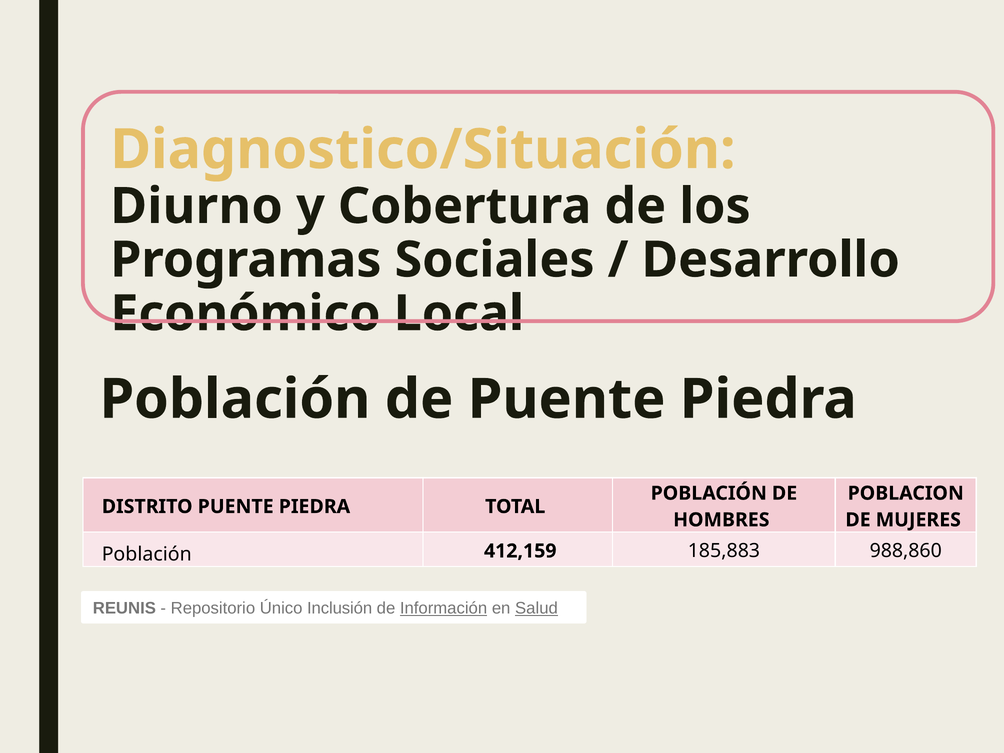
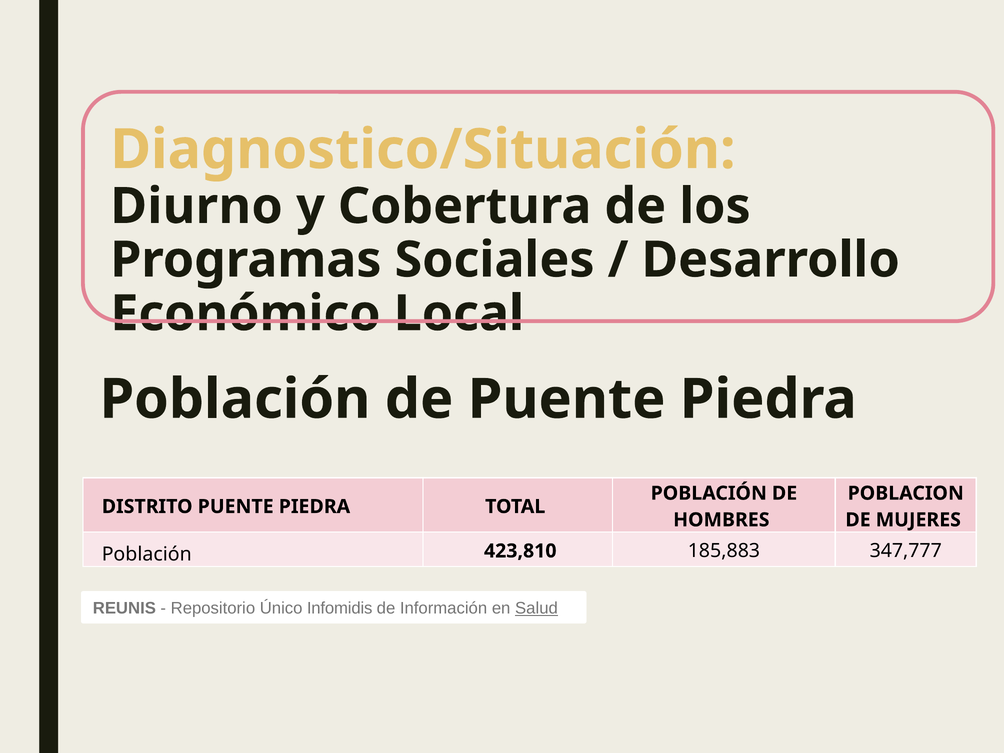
412,159: 412,159 -> 423,810 (520, 551)
988,860: 988,860 -> 347,777 (906, 551)
Inclusión: Inclusión -> Infomidis (340, 608)
Información underline: present -> none (444, 608)
